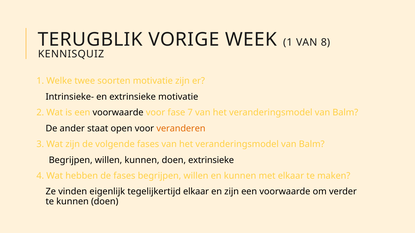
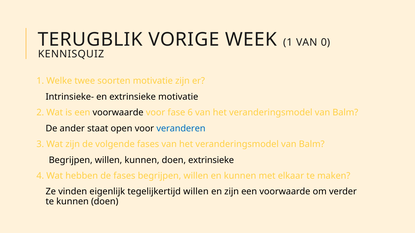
8: 8 -> 0 (325, 43)
7: 7 -> 6 (190, 113)
veranderen colour: orange -> blue (181, 129)
tegelijkertijd elkaar: elkaar -> willen (196, 192)
